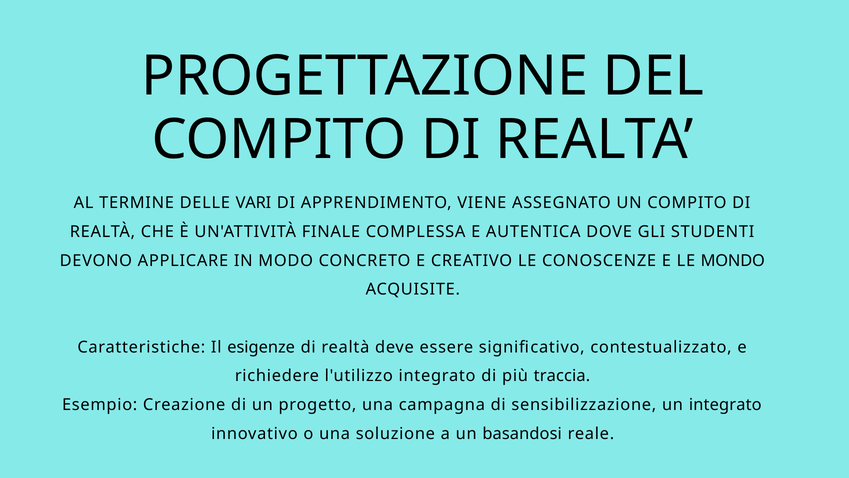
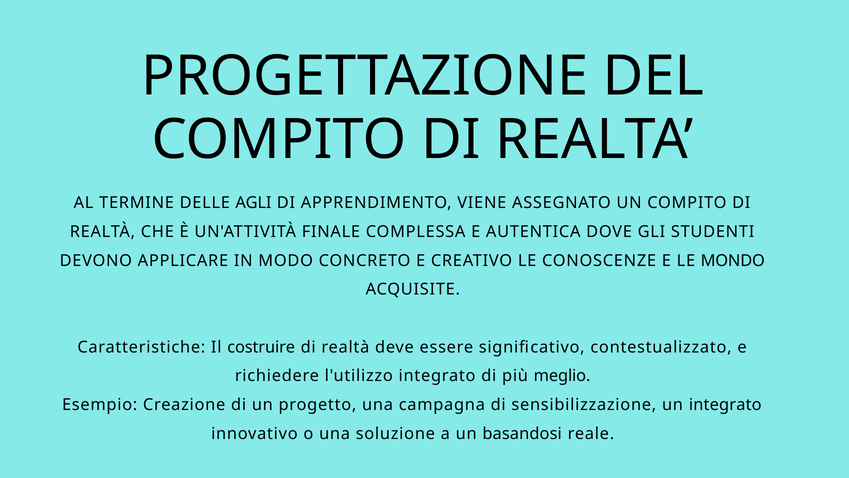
VARI: VARI -> AGLI (253, 203)
esigenze: esigenze -> costruire (261, 347)
traccia: traccia -> meglio (562, 376)
